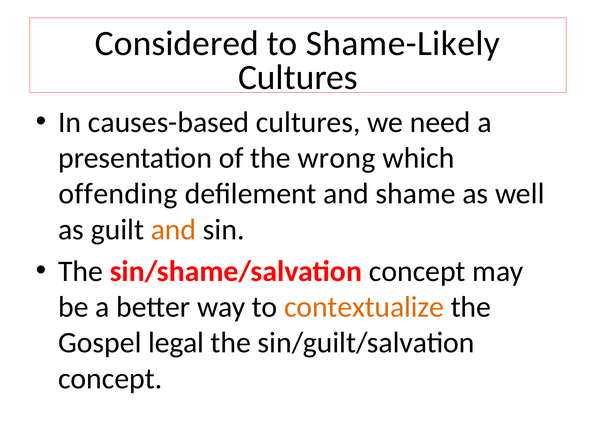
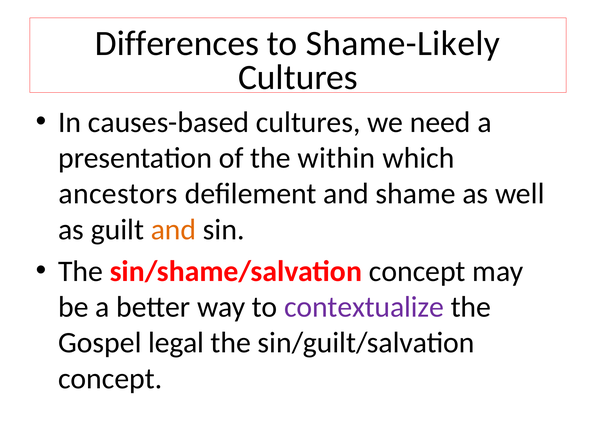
Considered: Considered -> Differences (177, 43)
wrong: wrong -> within (336, 158)
offending: offending -> ancestors (118, 194)
contextualize colour: orange -> purple (364, 307)
